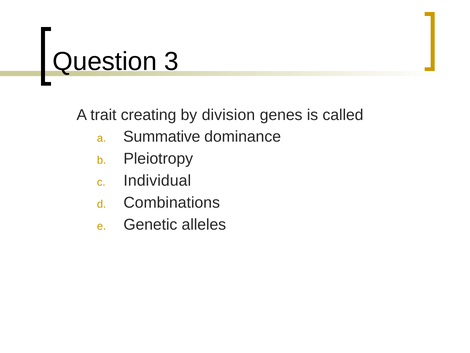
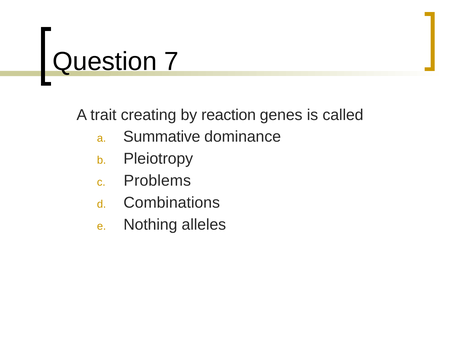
3: 3 -> 7 (171, 61)
division: division -> reaction (229, 115)
Individual: Individual -> Problems (157, 180)
Genetic: Genetic -> Nothing (150, 224)
